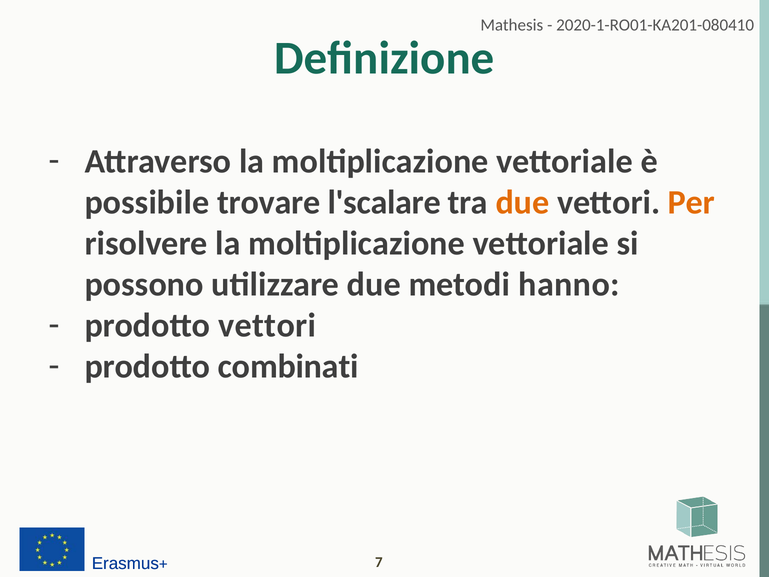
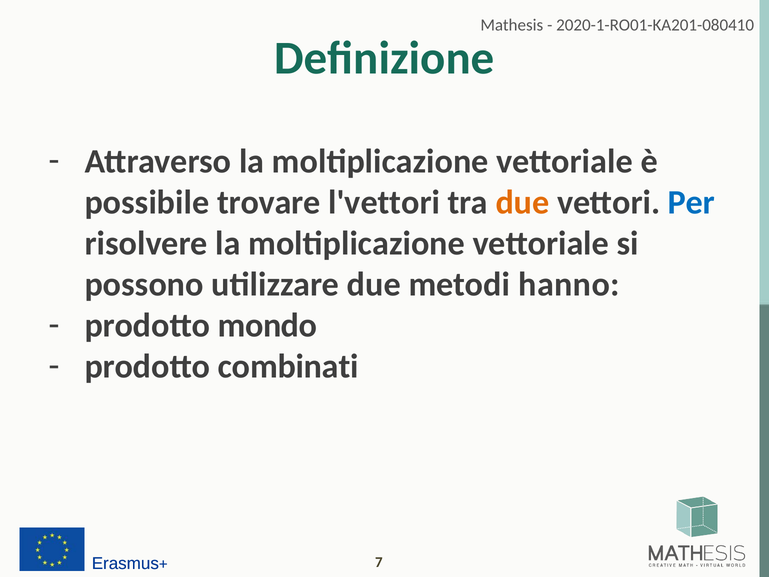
l'scalare: l'scalare -> l'vettori (384, 202)
Per colour: orange -> blue (692, 202)
prodotto vettori: vettori -> mondo (267, 325)
